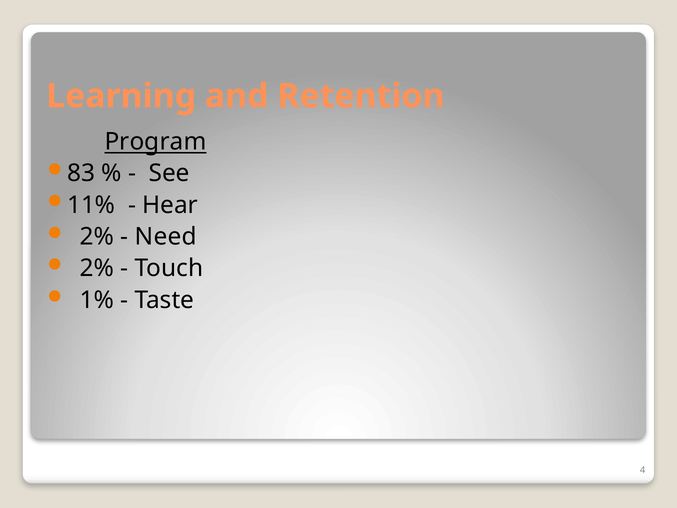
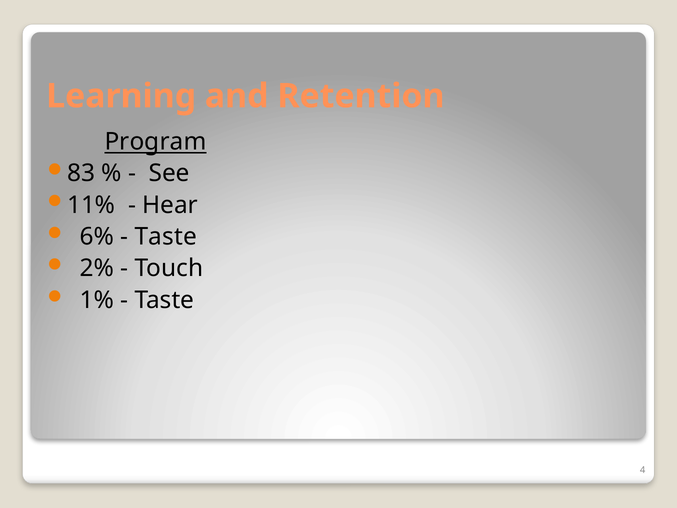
2%: 2% -> 6% (97, 237)
Need: Need -> Taste (166, 237)
